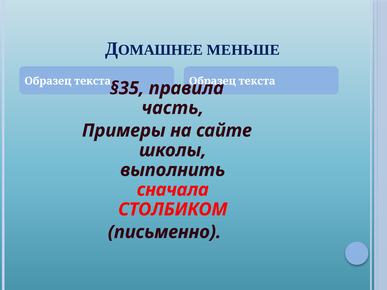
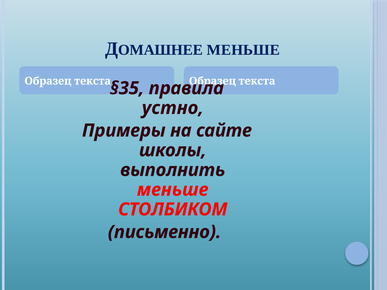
часть: часть -> устно (173, 108)
сначала: сначала -> меньше (173, 190)
